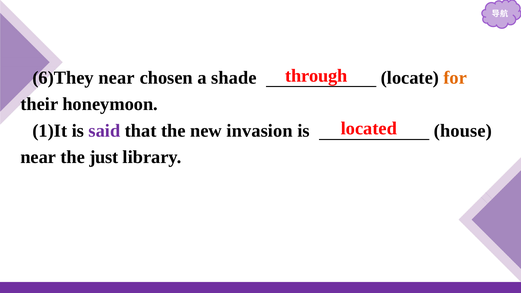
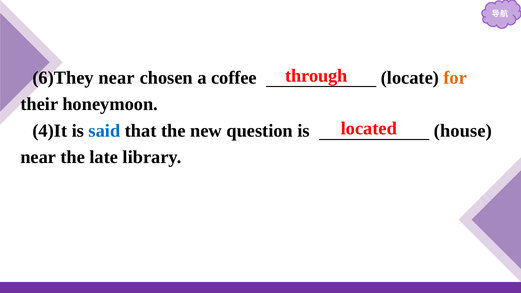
shade: shade -> coffee (234, 78)
1)It: 1)It -> 4)It (50, 131)
said colour: purple -> blue (104, 131)
invasion: invasion -> question (260, 131)
just: just -> late (104, 157)
